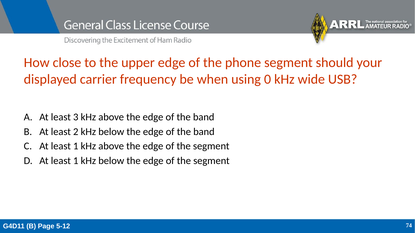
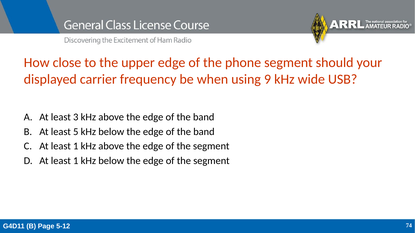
0: 0 -> 9 (268, 79)
2: 2 -> 5 (76, 132)
